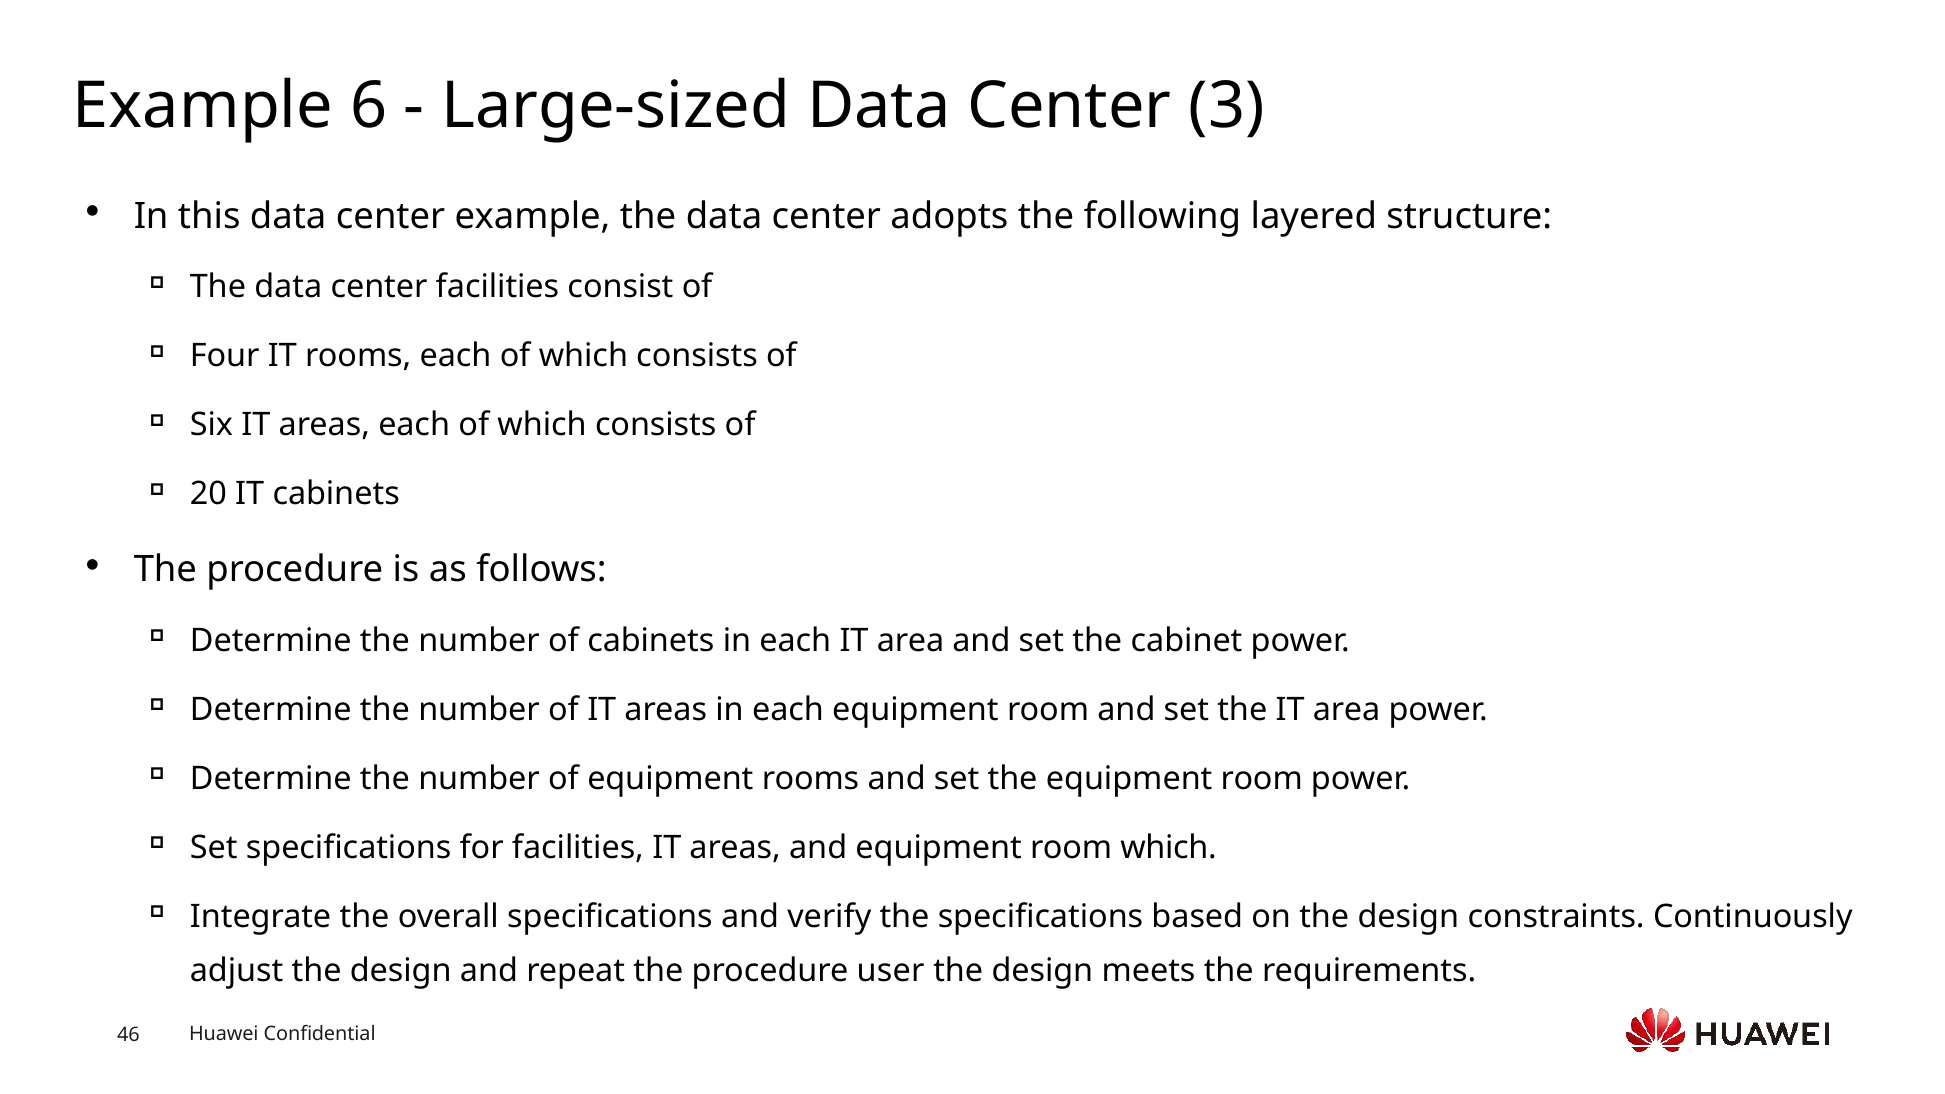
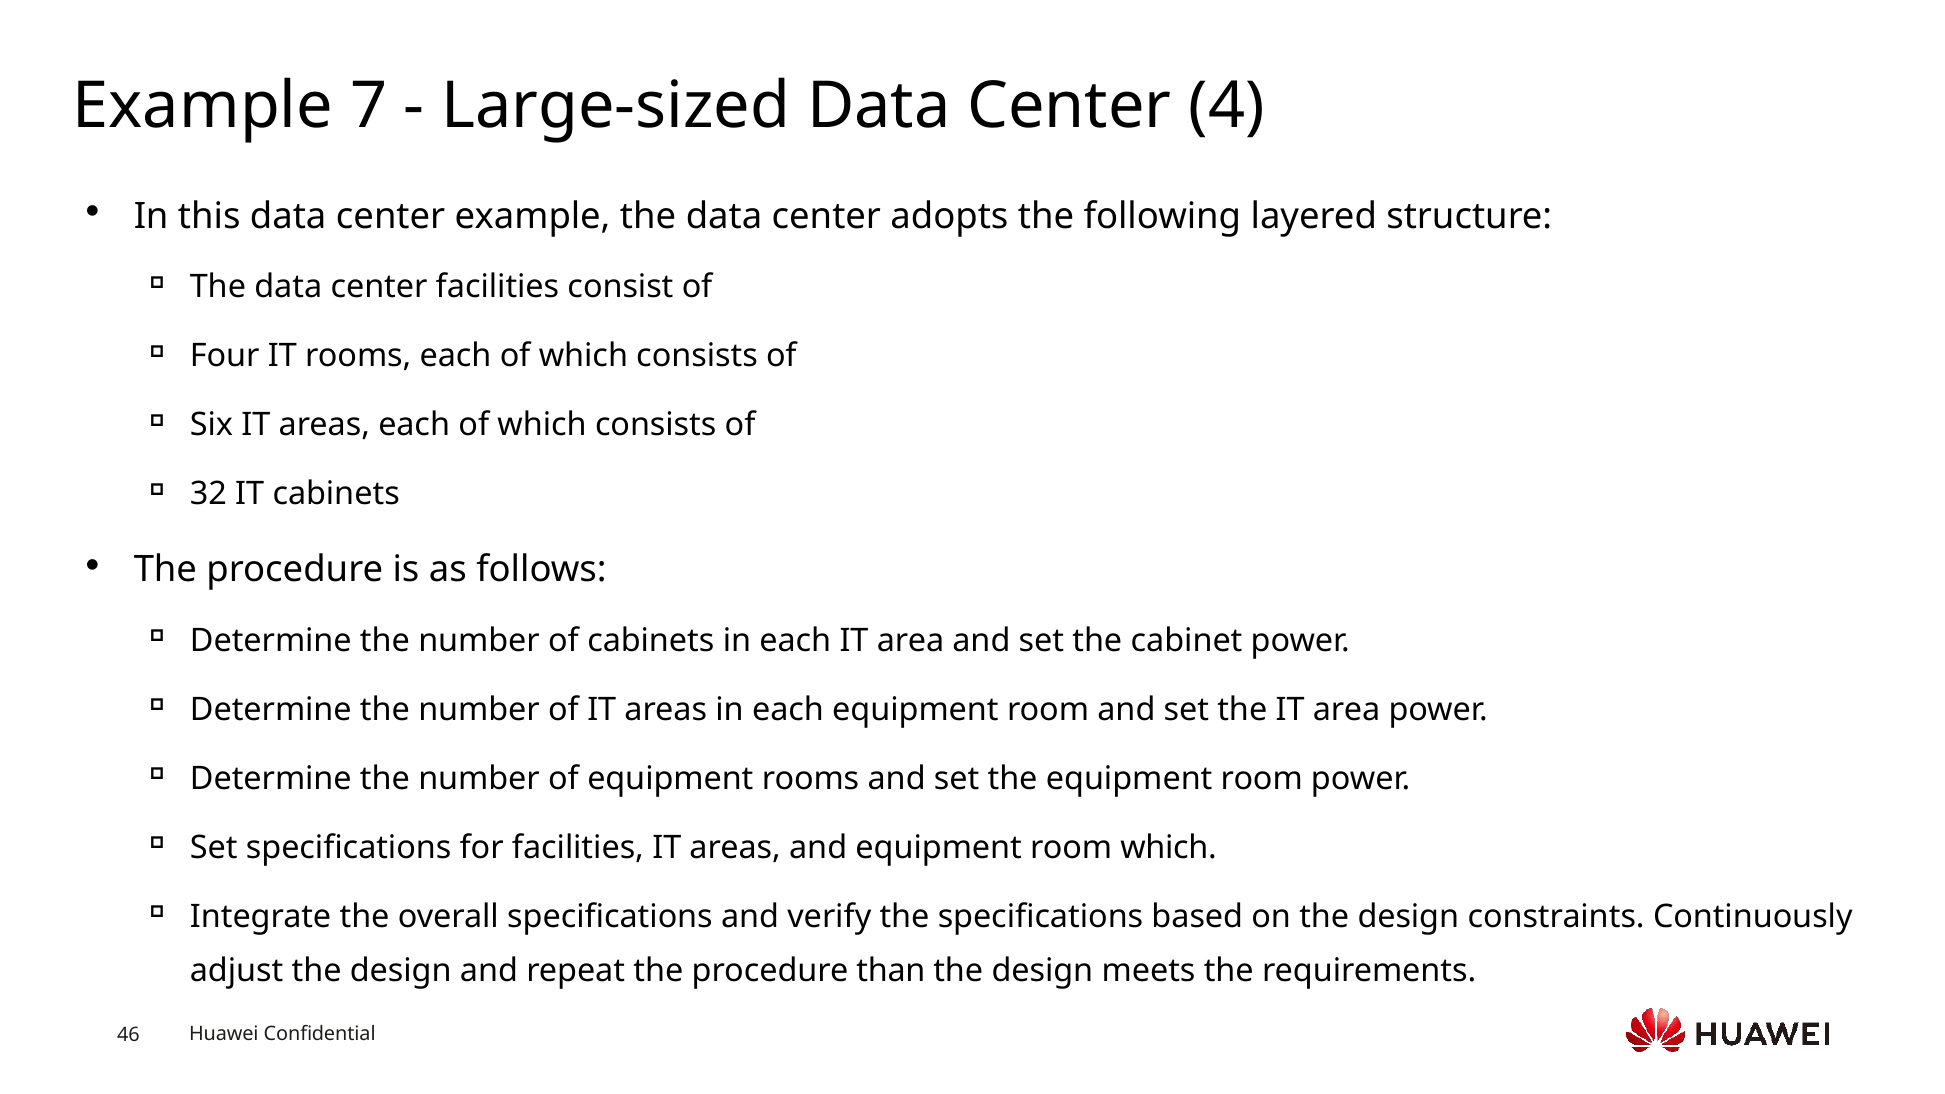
6: 6 -> 7 (369, 106)
3: 3 -> 4 (1227, 106)
20: 20 -> 32 (208, 494)
user: user -> than (891, 971)
